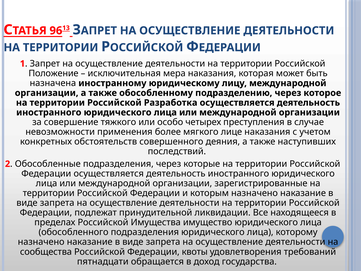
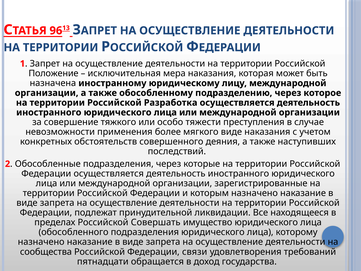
четырех: четырех -> тяжести (203, 122)
мягкого лице: лице -> виде (231, 132)
Имущества: Имущества -> Совершать (156, 222)
квоты: квоты -> связи (195, 252)
